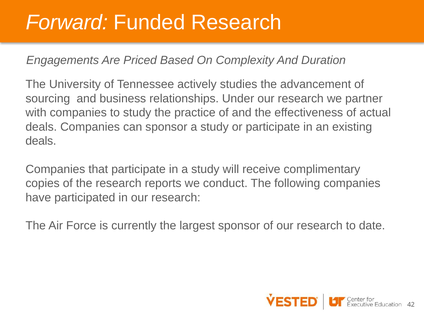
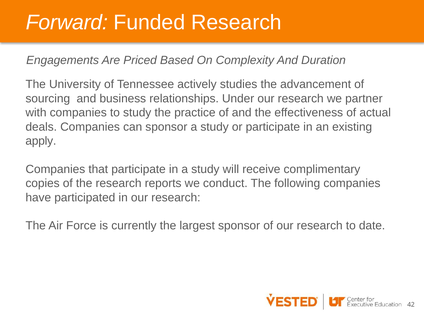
deals: deals -> apply (41, 141)
